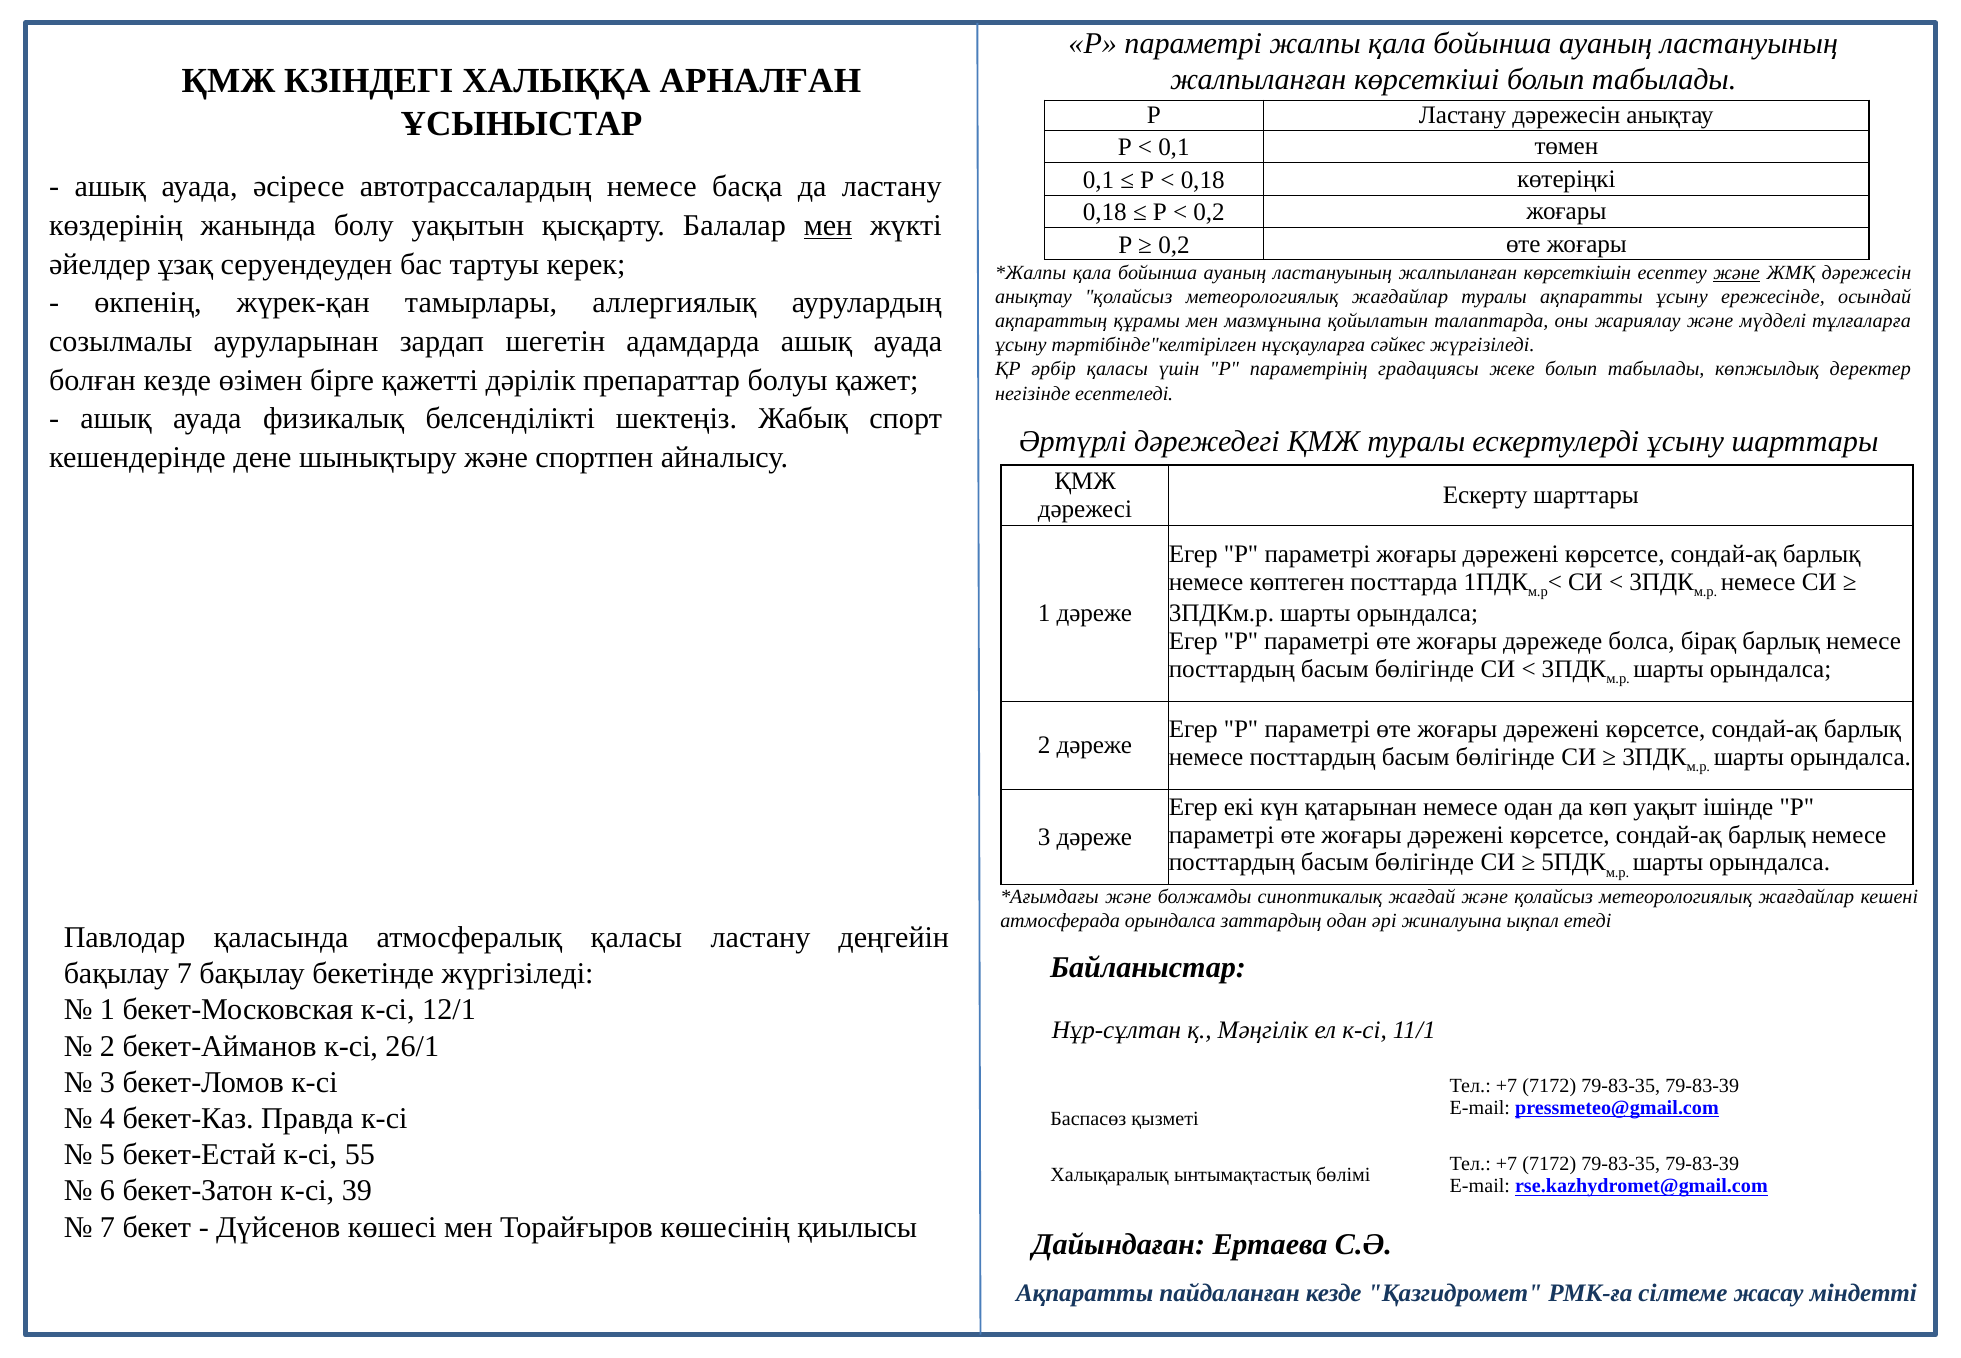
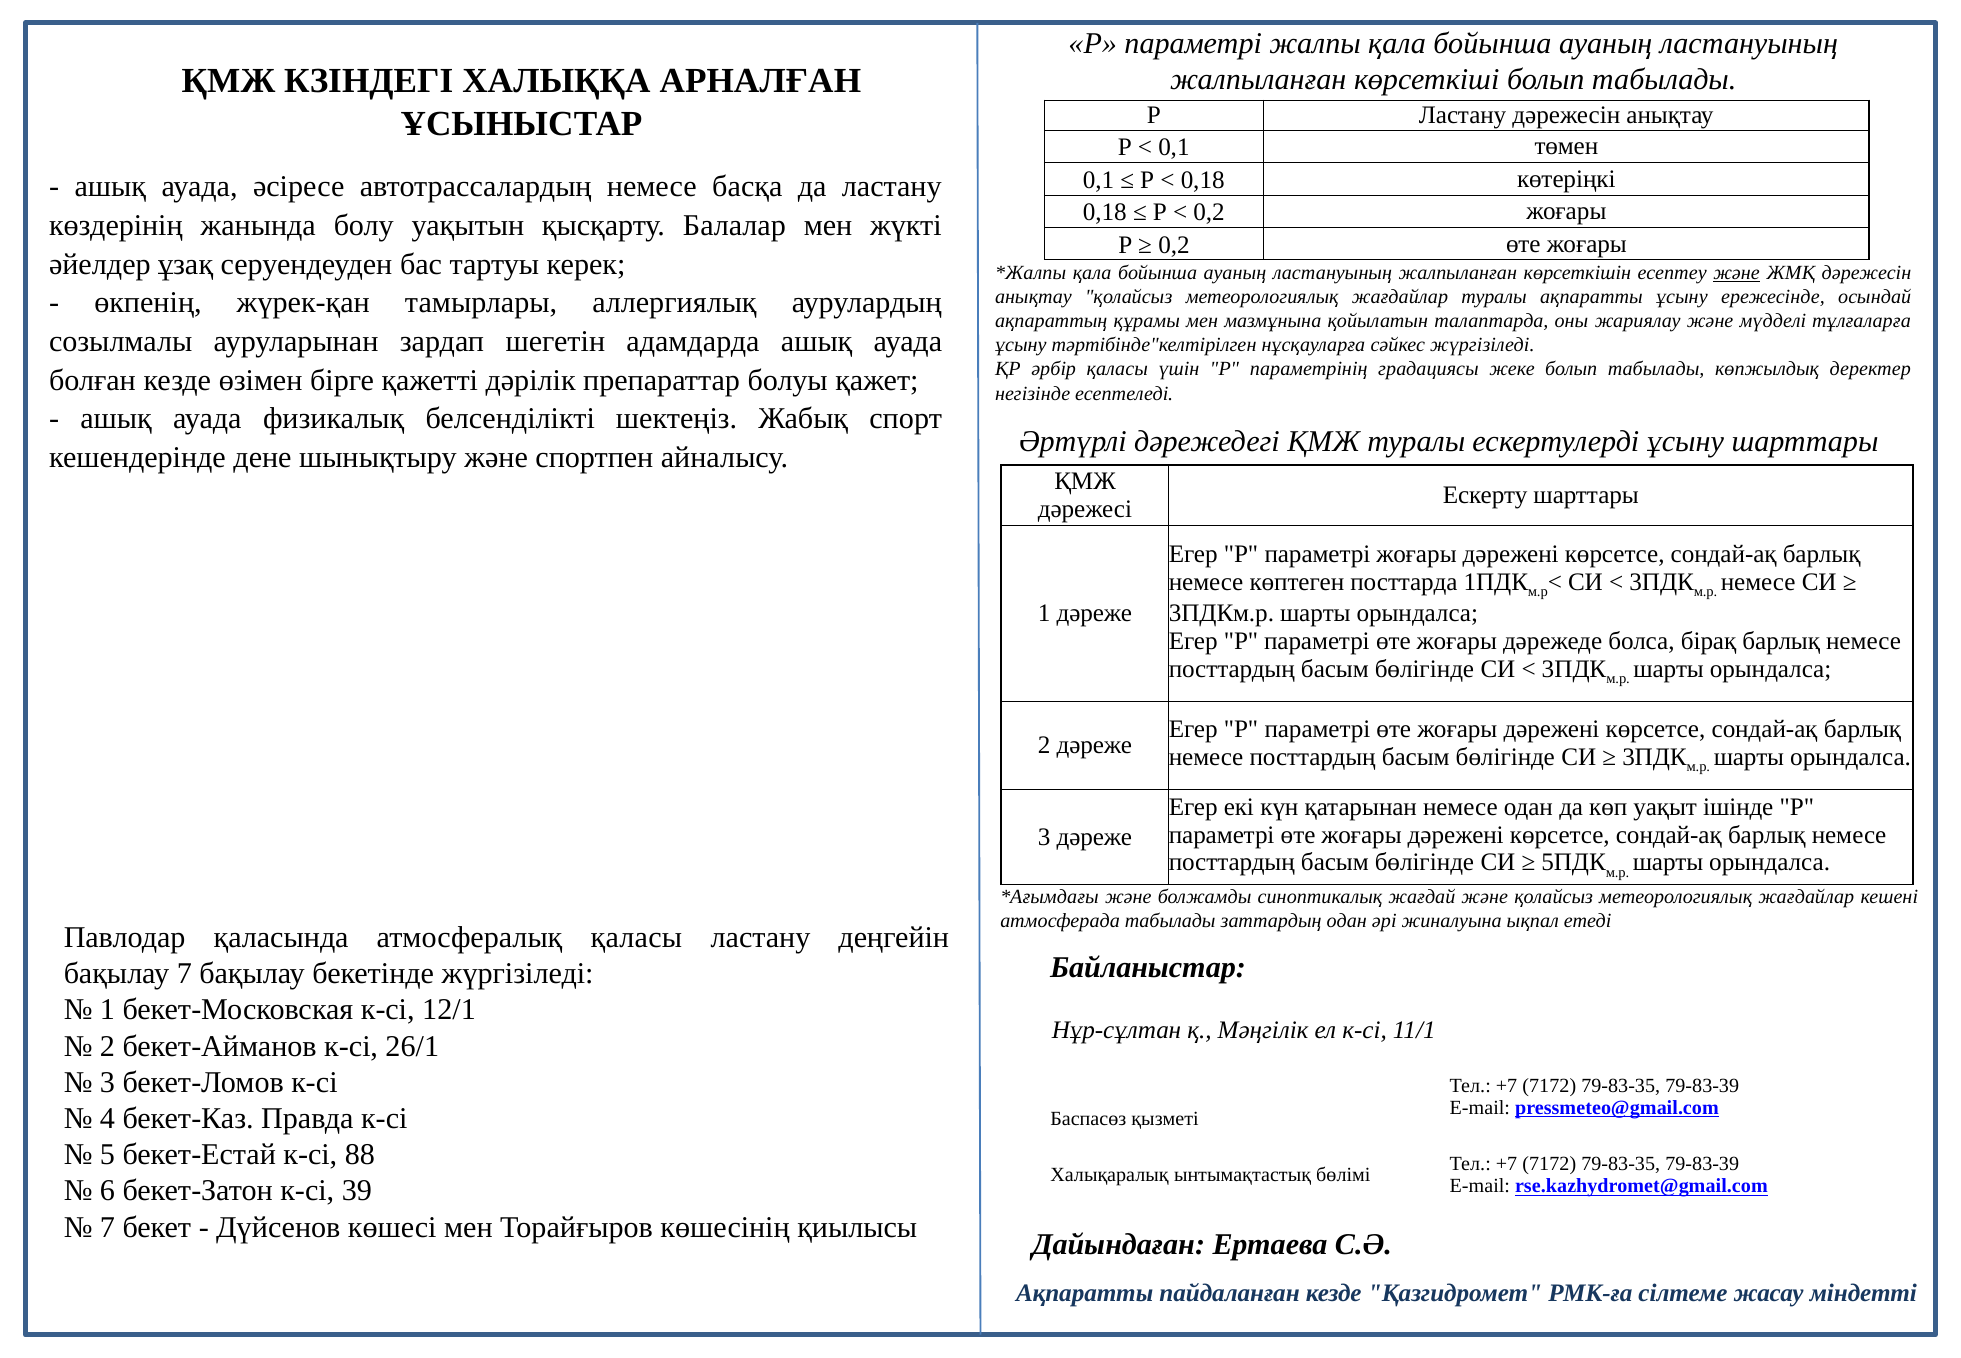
мен underline: present -> none (828, 225)
атмосферада орындалса: орындалса -> табылады (1170, 921)
55: 55 -> 88 (360, 1154)
